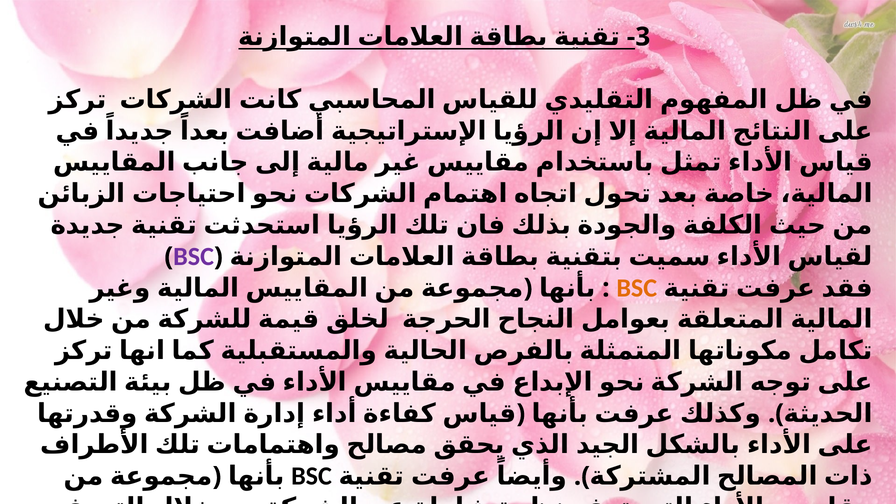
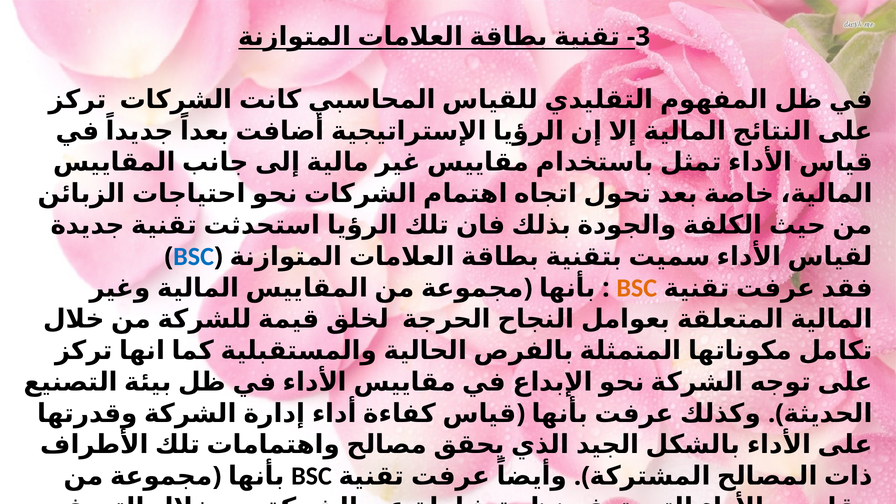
BSC colour: purple -> blue (194, 256)
